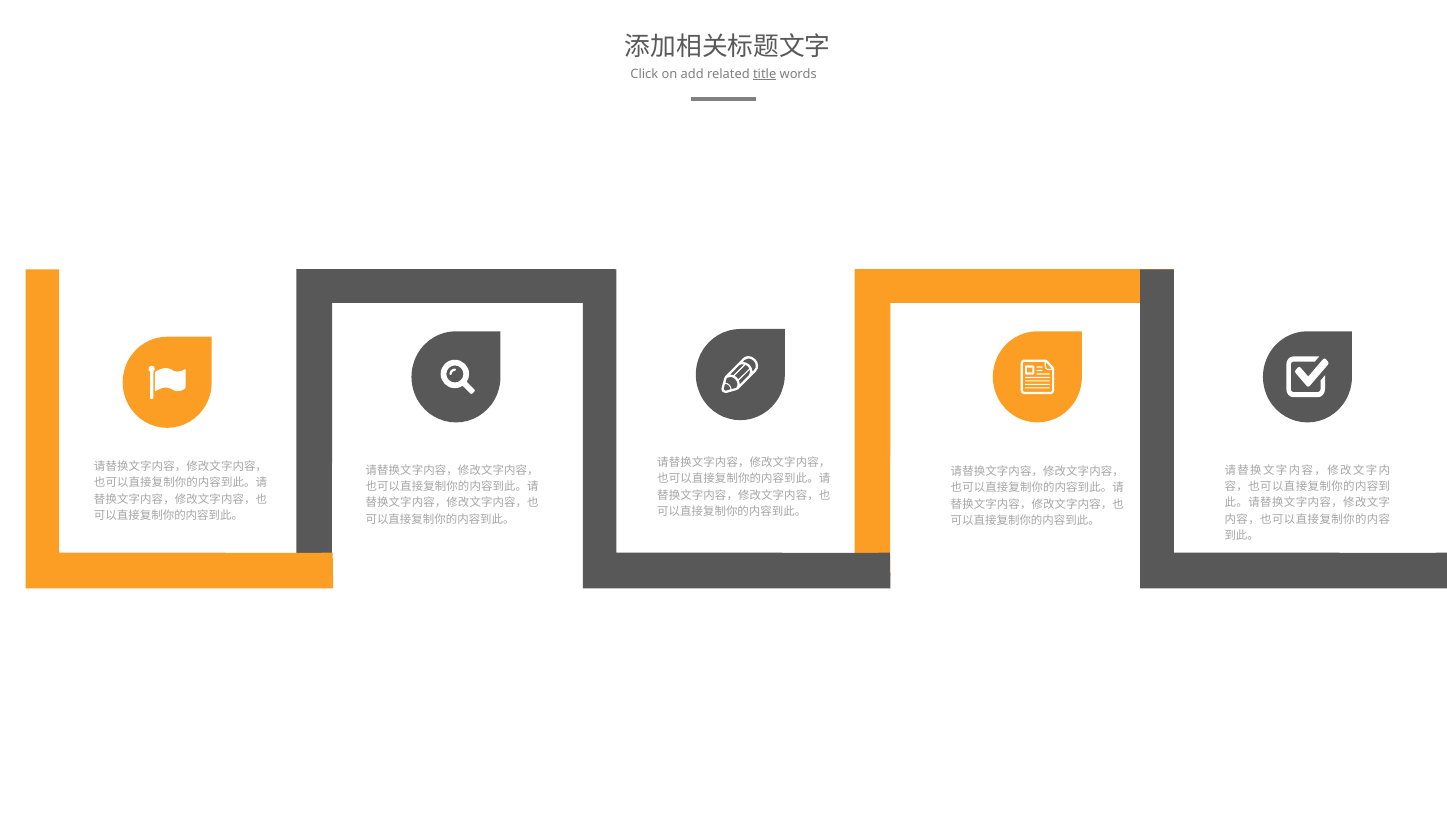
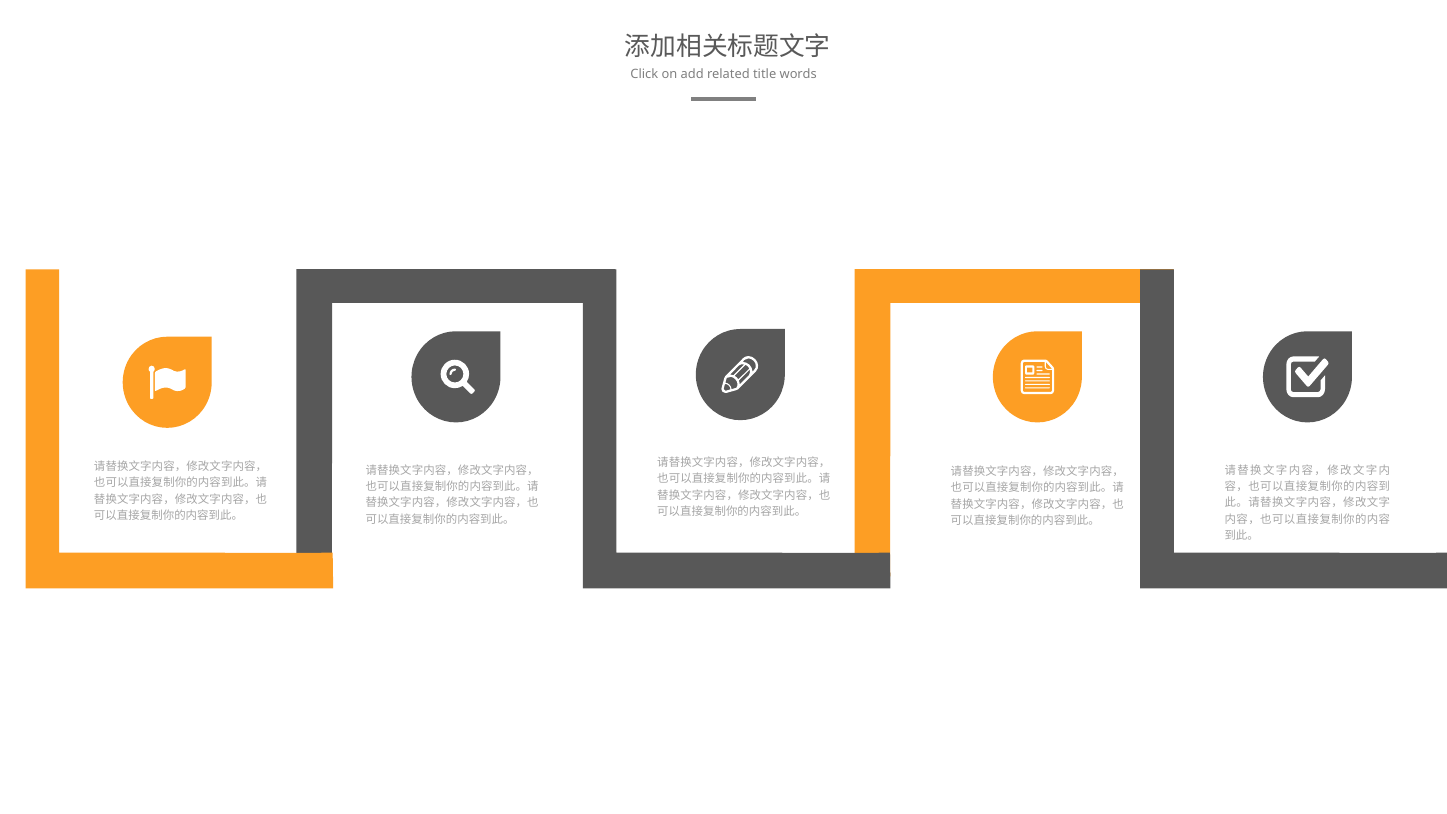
title underline: present -> none (765, 74)
